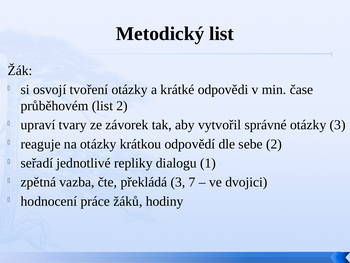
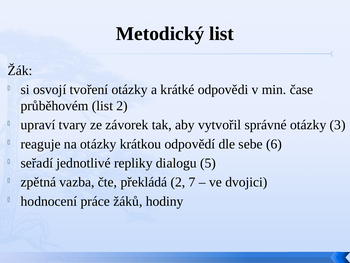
sebe 2: 2 -> 6 (274, 144)
1: 1 -> 5 (208, 163)
překládá 3: 3 -> 2 (178, 182)
